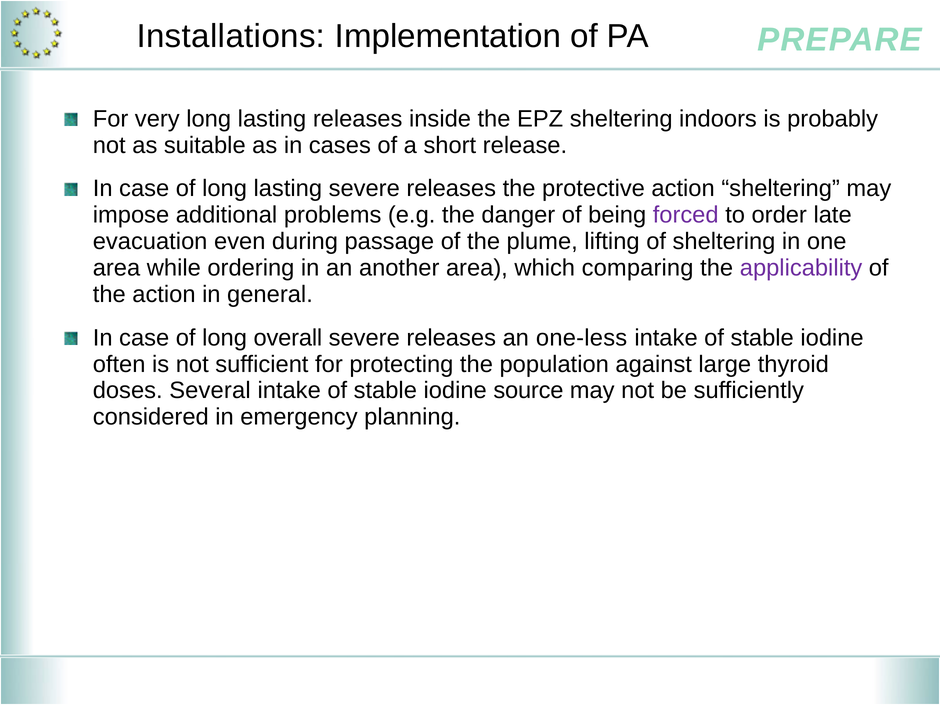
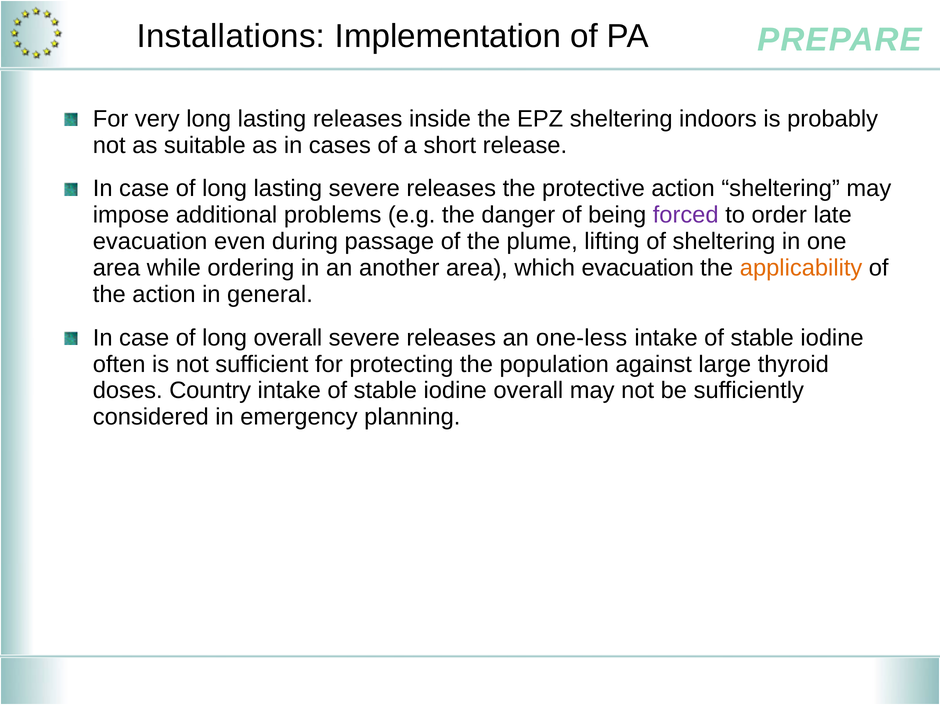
which comparing: comparing -> evacuation (638, 268)
applicability colour: purple -> orange (801, 268)
Several: Several -> Country (210, 391)
iodine source: source -> overall (528, 391)
